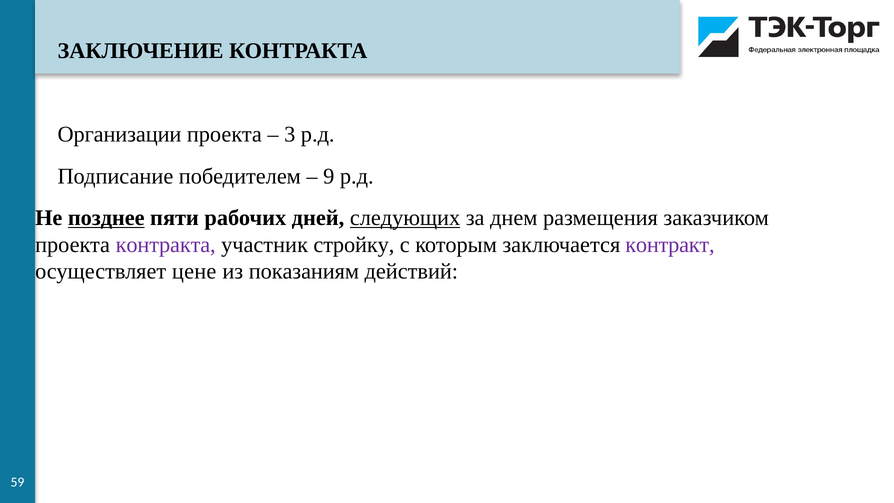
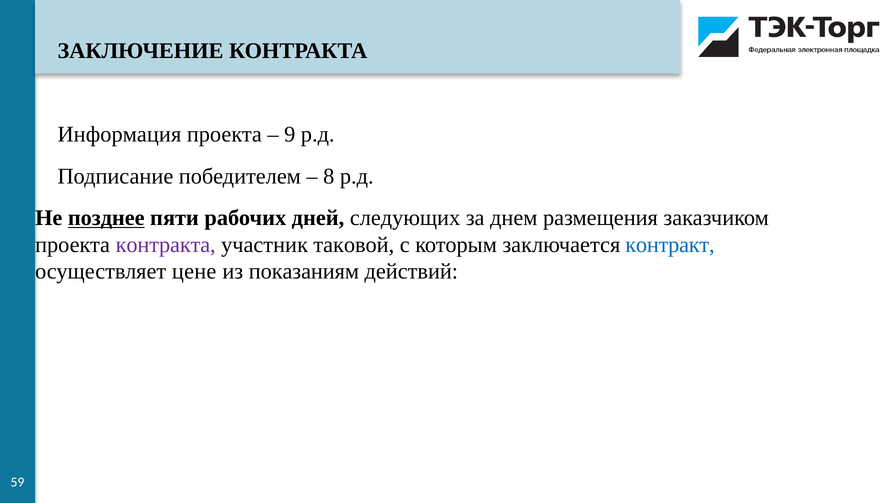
Организации: Организации -> Информация (119, 134)
3: 3 -> 9 (290, 134)
9: 9 -> 8 (329, 176)
следующих underline: present -> none (405, 218)
стройку: стройку -> таковой (354, 245)
контракт colour: purple -> blue (670, 245)
